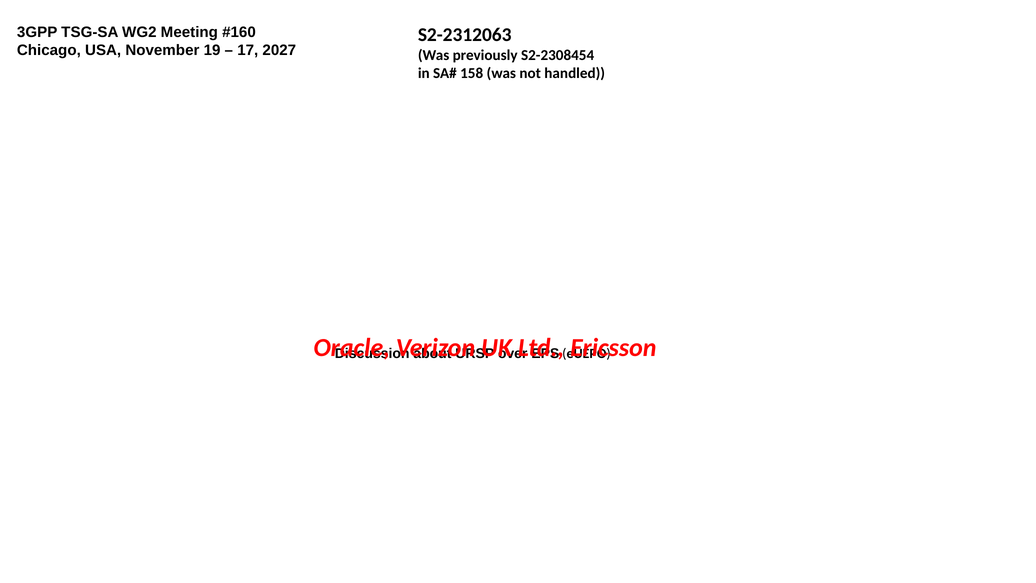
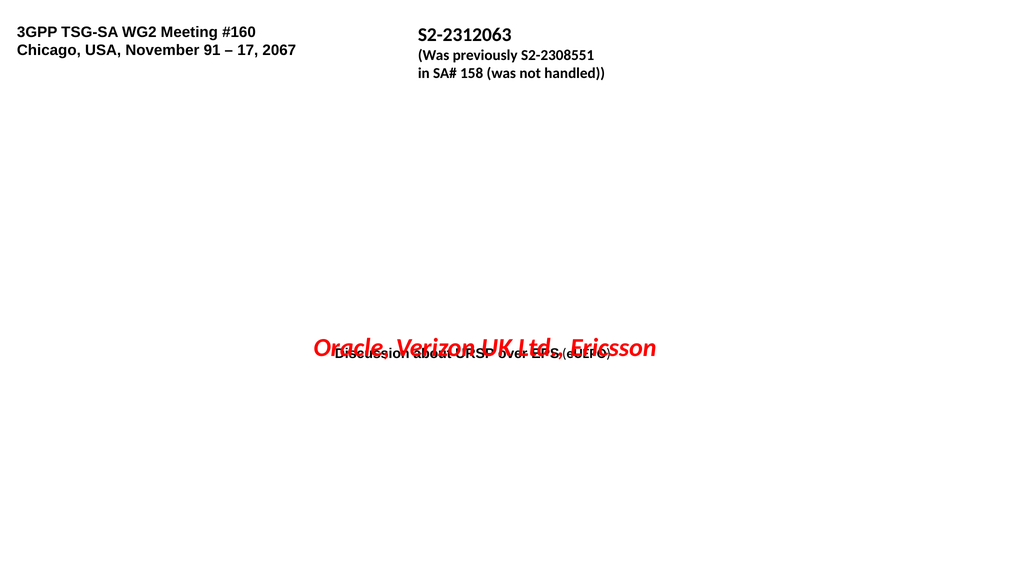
19: 19 -> 91 (212, 50)
2027: 2027 -> 2067 (279, 50)
S2-2308454: S2-2308454 -> S2-2308551 (558, 55)
